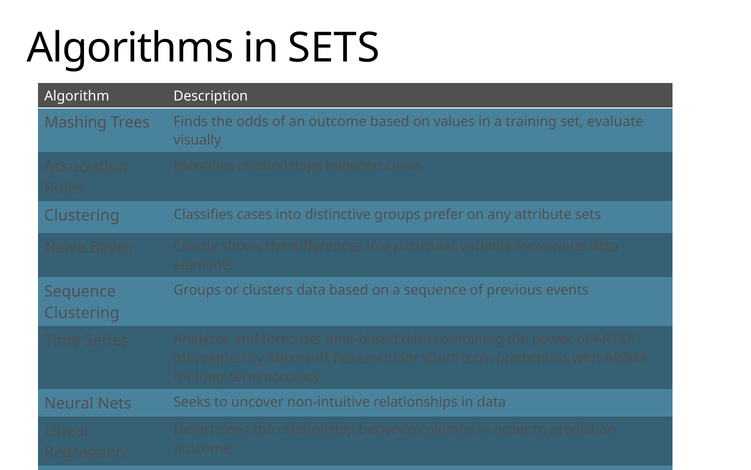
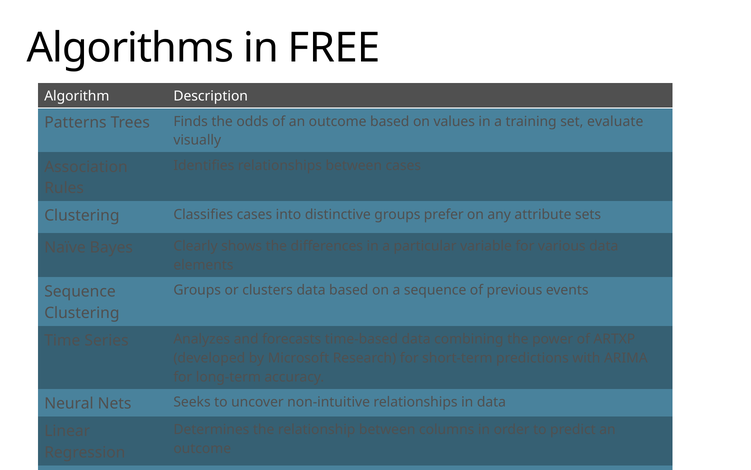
in SETS: SETS -> FREE (334, 48)
Mashing: Mashing -> Patterns (75, 123)
